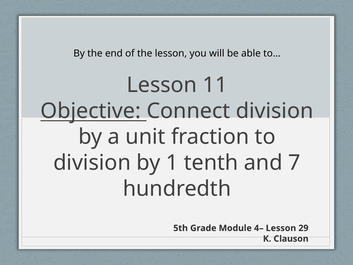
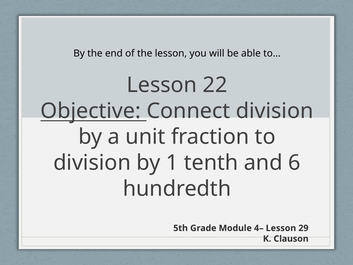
11: 11 -> 22 (215, 85)
7: 7 -> 6 (294, 163)
